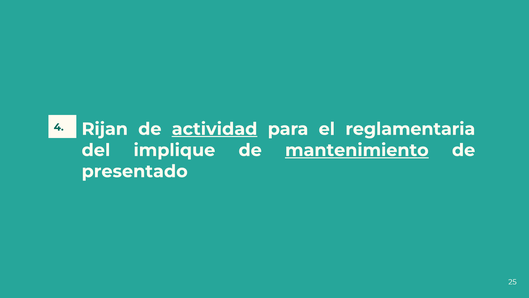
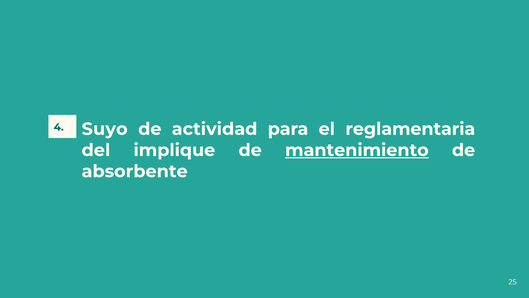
Rijan: Rijan -> Suyo (105, 129)
actividad underline: present -> none (215, 129)
presentado: presentado -> absorbente (135, 171)
